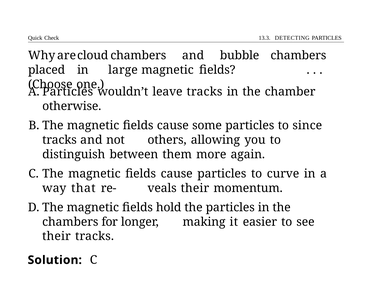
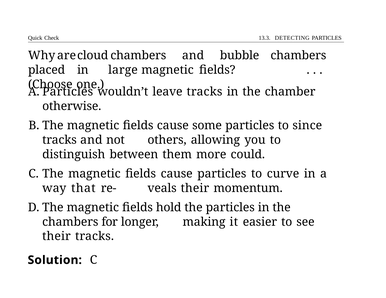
again: again -> could (248, 154)
